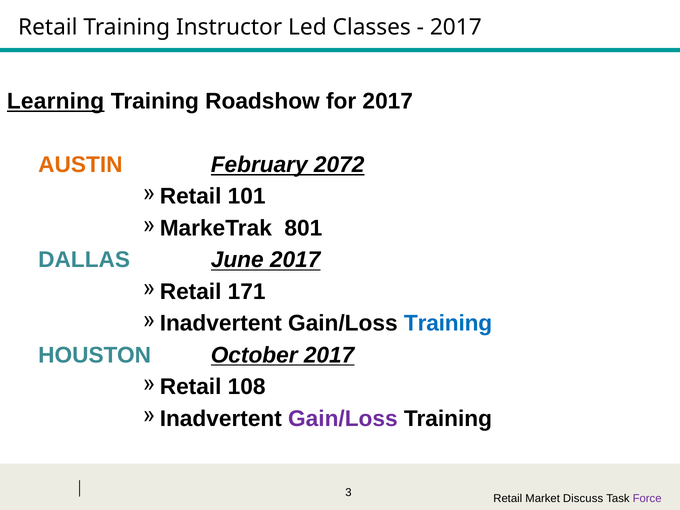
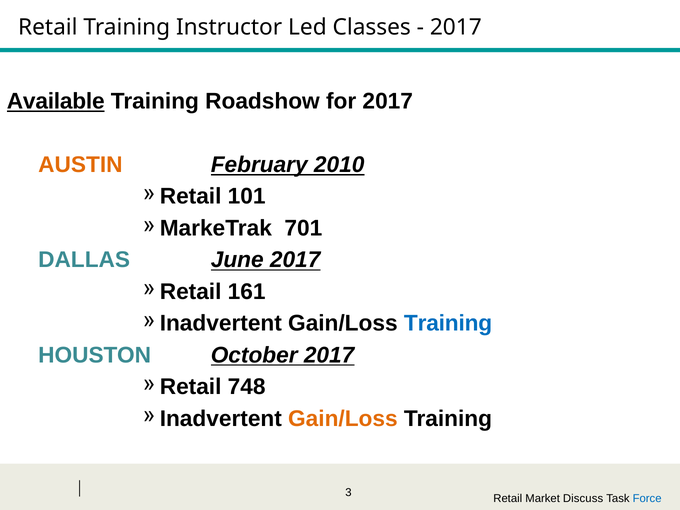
Learning: Learning -> Available (56, 101)
2072: 2072 -> 2010 (339, 165)
801: 801 -> 701 (303, 228)
171: 171 -> 161 (247, 292)
108: 108 -> 748 (247, 387)
Gain/Loss colour: purple -> orange (343, 419)
Force colour: purple -> blue (647, 498)
